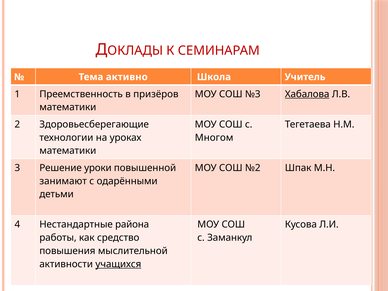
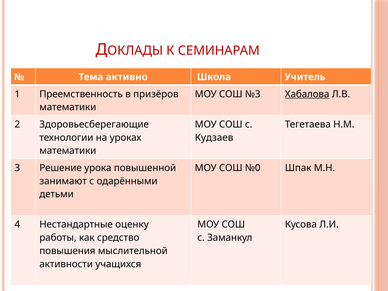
Многом: Многом -> Кудзаев (214, 138)
уроки: уроки -> урока (98, 168)
№2: №2 -> №0 (253, 168)
района: района -> оценку (132, 225)
учащихся underline: present -> none (118, 264)
